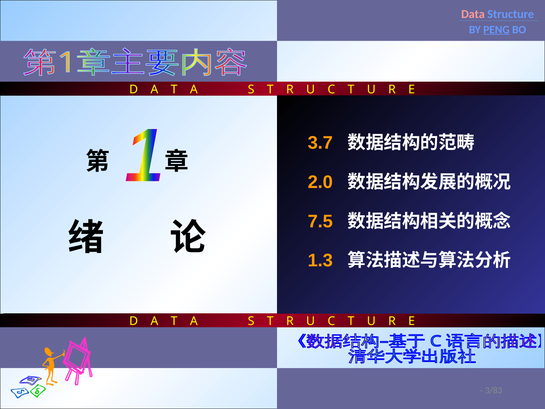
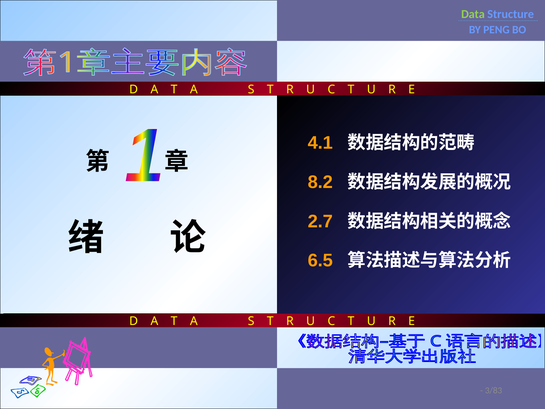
Data colour: pink -> light green (473, 14)
PENG underline: present -> none (496, 30)
3.7: 3.7 -> 4.1 (320, 143)
2.0: 2.0 -> 8.2 (320, 182)
7.5: 7.5 -> 2.7 (320, 221)
1.3: 1.3 -> 6.5 (320, 260)
